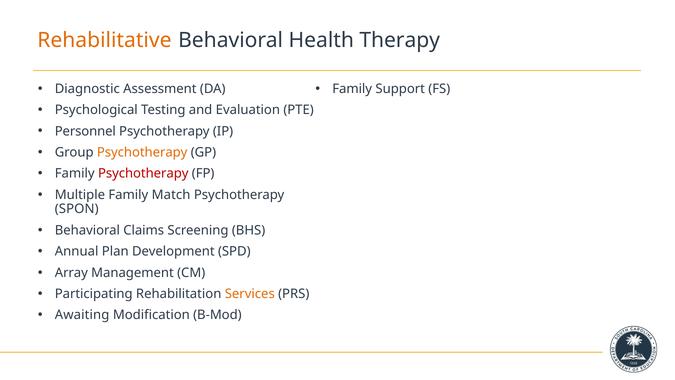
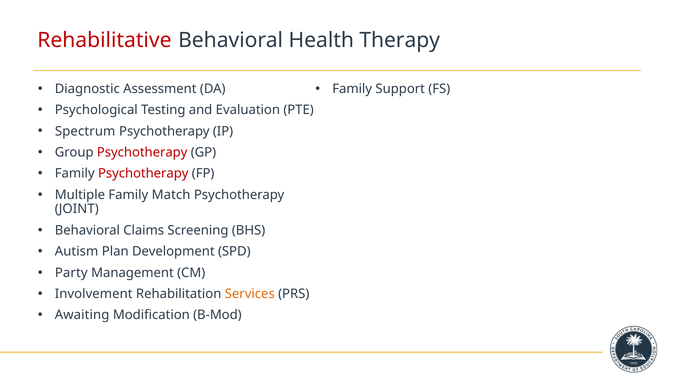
Rehabilitative colour: orange -> red (104, 40)
Personnel: Personnel -> Spectrum (85, 131)
Psychotherapy colour: orange -> red (142, 152)
SPON: SPON -> JOINT (77, 209)
Annual: Annual -> Autism (77, 251)
Array: Array -> Party (71, 272)
Participating: Participating -> Involvement (94, 294)
